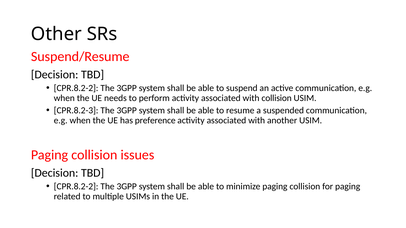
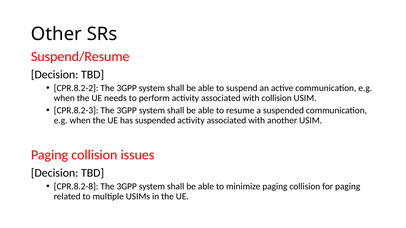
has preference: preference -> suspended (155, 121)
CPR.8.2-2: CPR.8.2-2 -> CPR.8.2-8 (76, 187)
